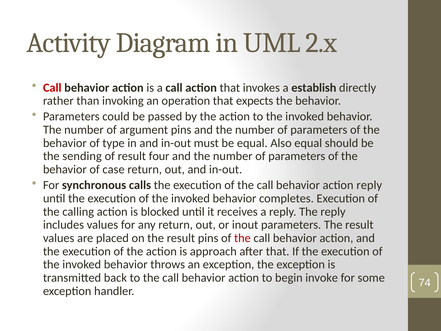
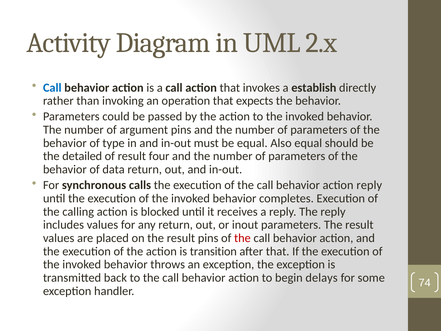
Call colour: red -> blue (52, 88)
sending: sending -> detailed (82, 156)
case: case -> data (114, 169)
approach: approach -> transition (213, 251)
invoke: invoke -> delays (322, 278)
